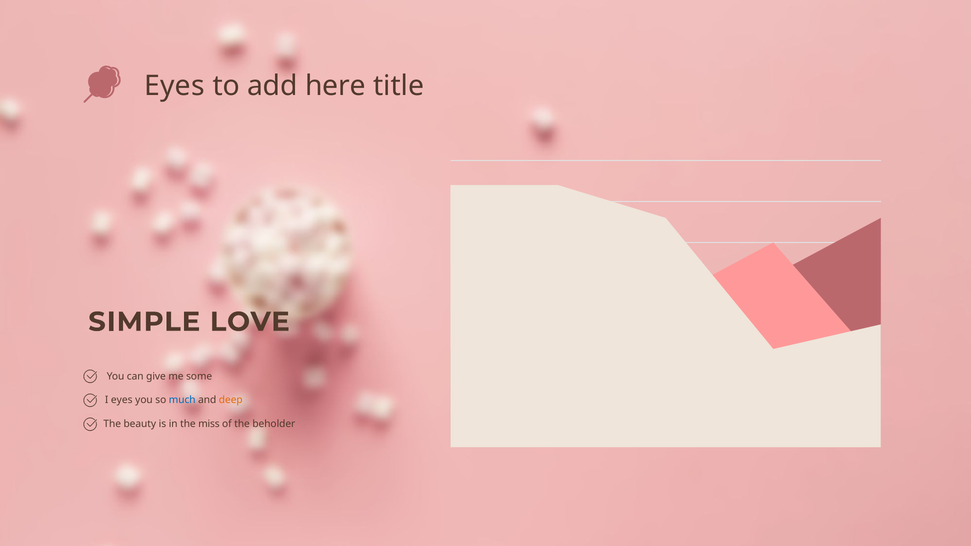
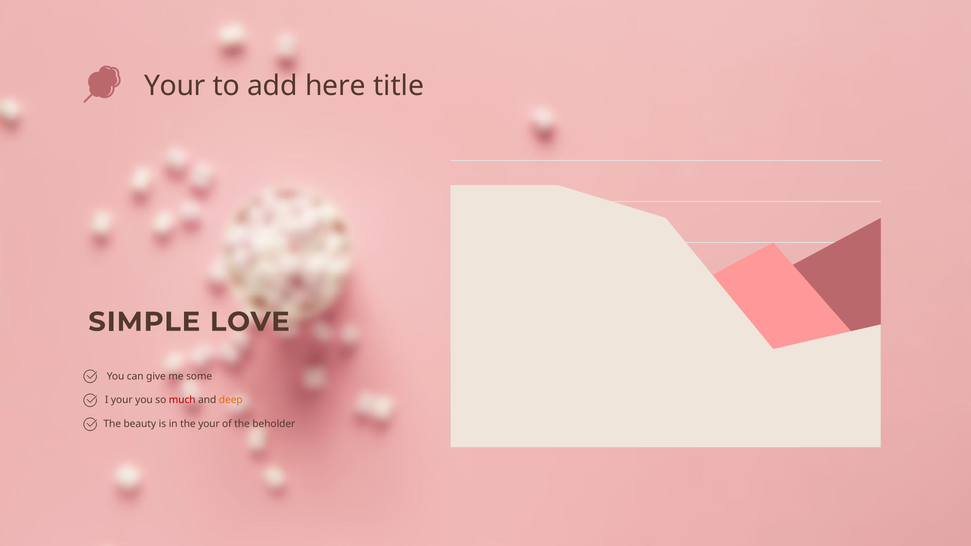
Eyes: Eyes -> Your (175, 86)
I eyes: eyes -> your (122, 400)
much colour: blue -> red (182, 400)
the miss: miss -> your (209, 424)
